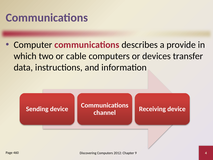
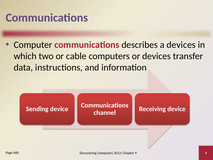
a provide: provide -> devices (181, 45)
